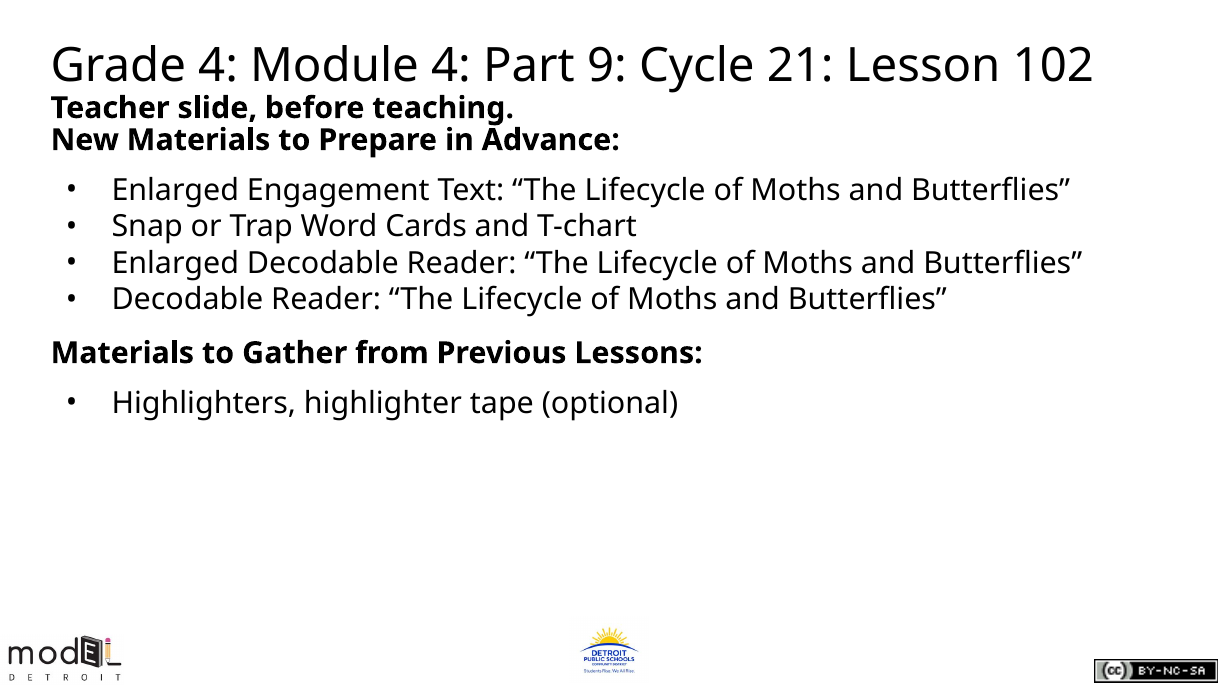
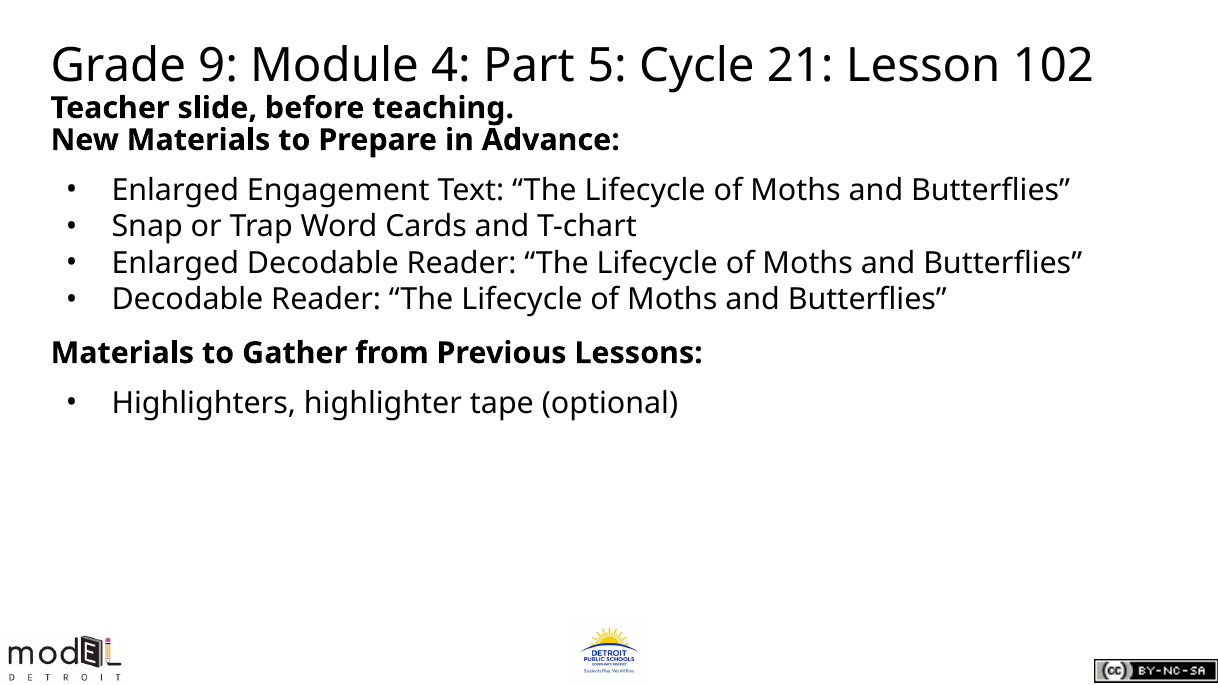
Grade 4: 4 -> 9 (218, 66)
9: 9 -> 5 (607, 66)
